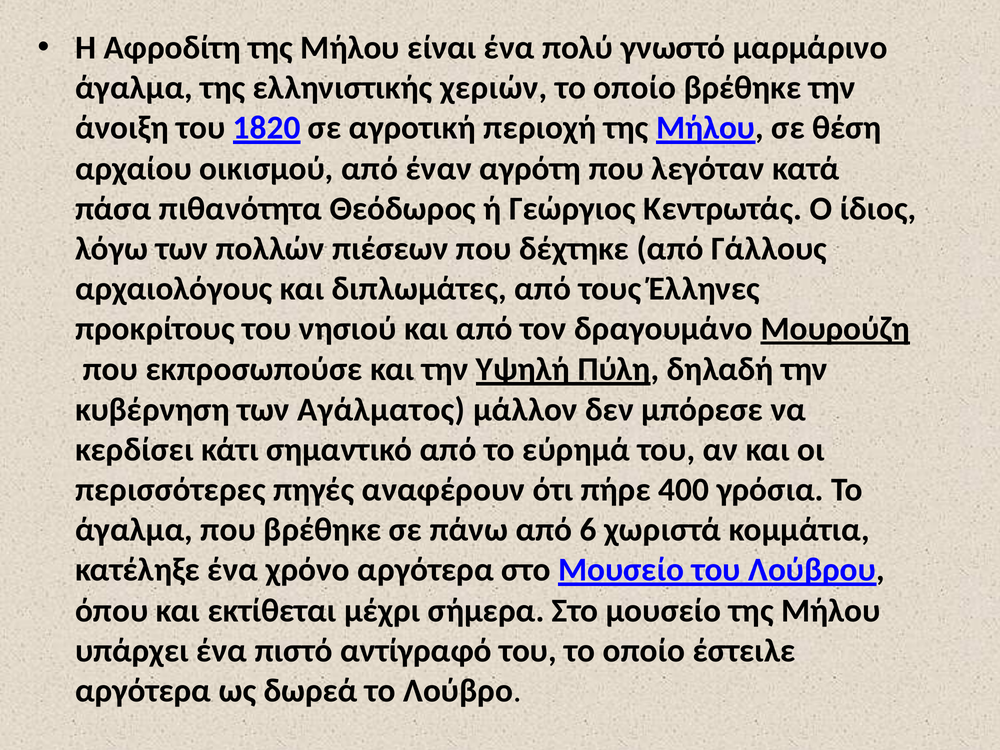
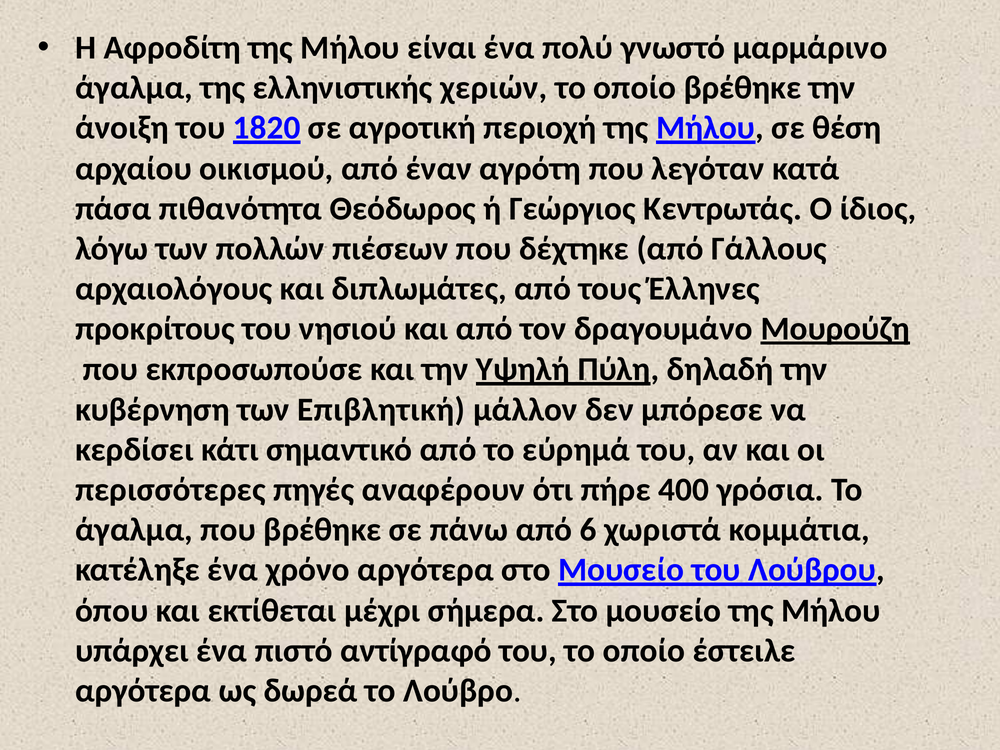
Αγάλματος: Αγάλματος -> Επιβλητική (381, 410)
